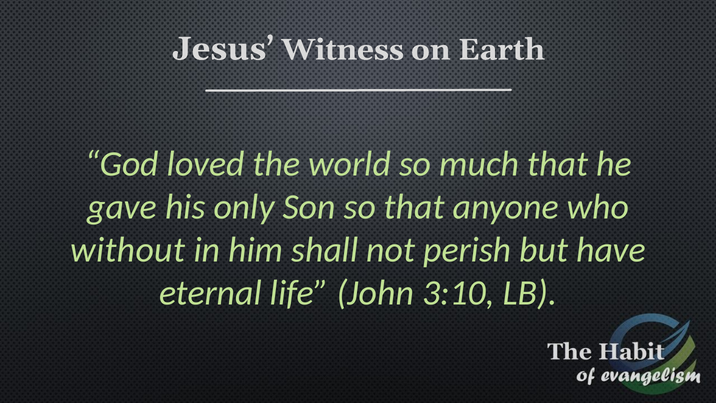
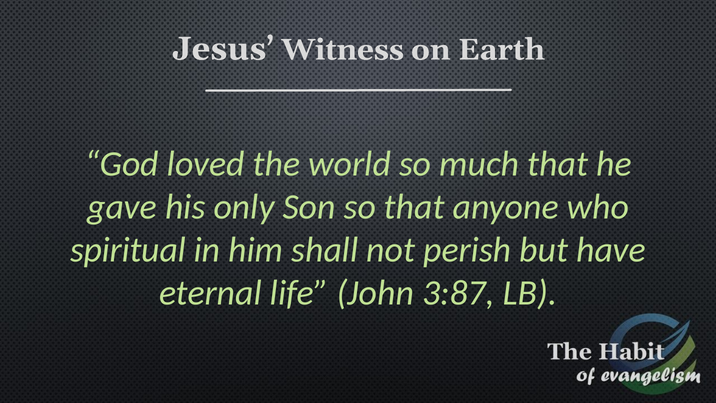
without: without -> spiritual (128, 250)
3:10: 3:10 -> 3:87 (458, 293)
